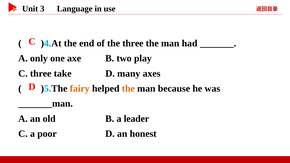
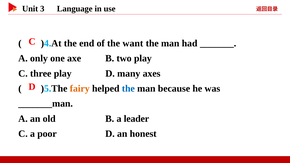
the three: three -> want (133, 43)
three take: take -> play (63, 74)
the colour: orange -> blue (128, 89)
